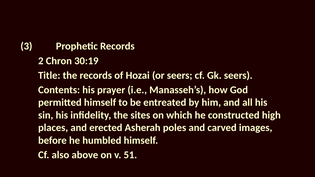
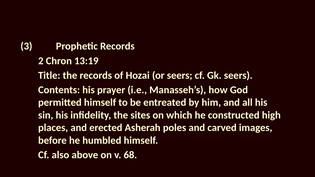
30:19: 30:19 -> 13:19 (86, 61)
51: 51 -> 68 (130, 155)
